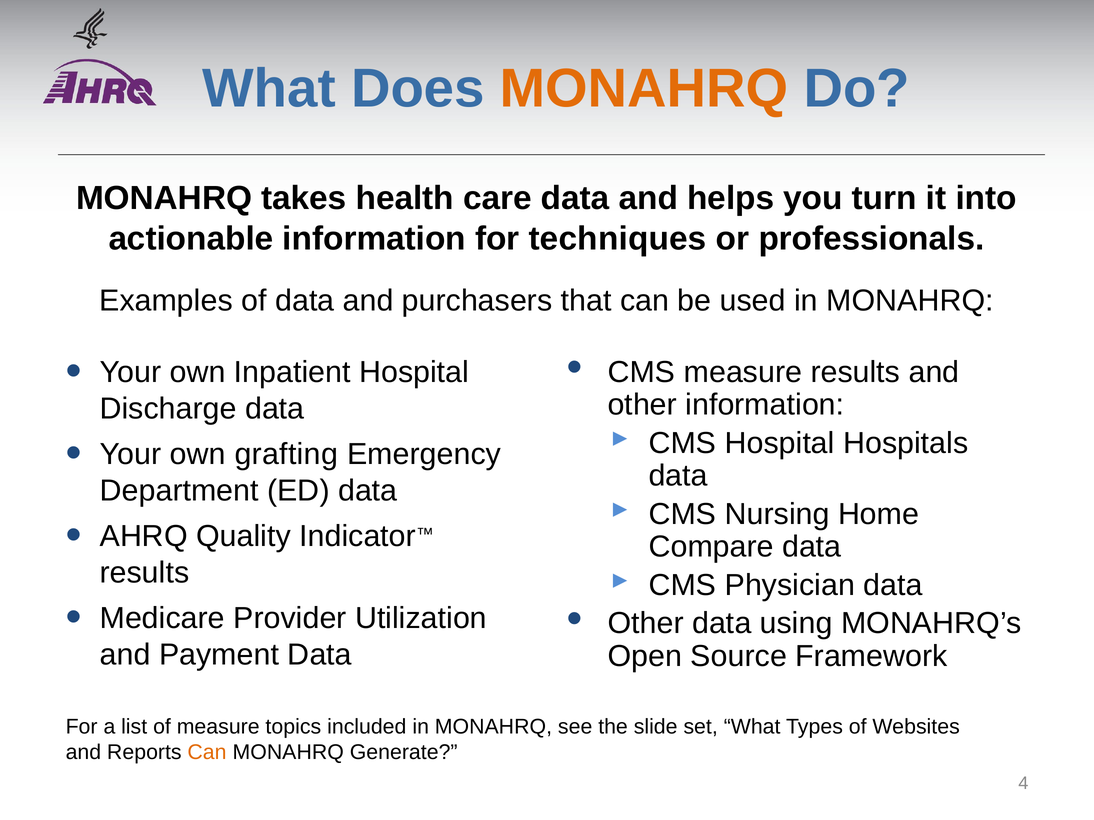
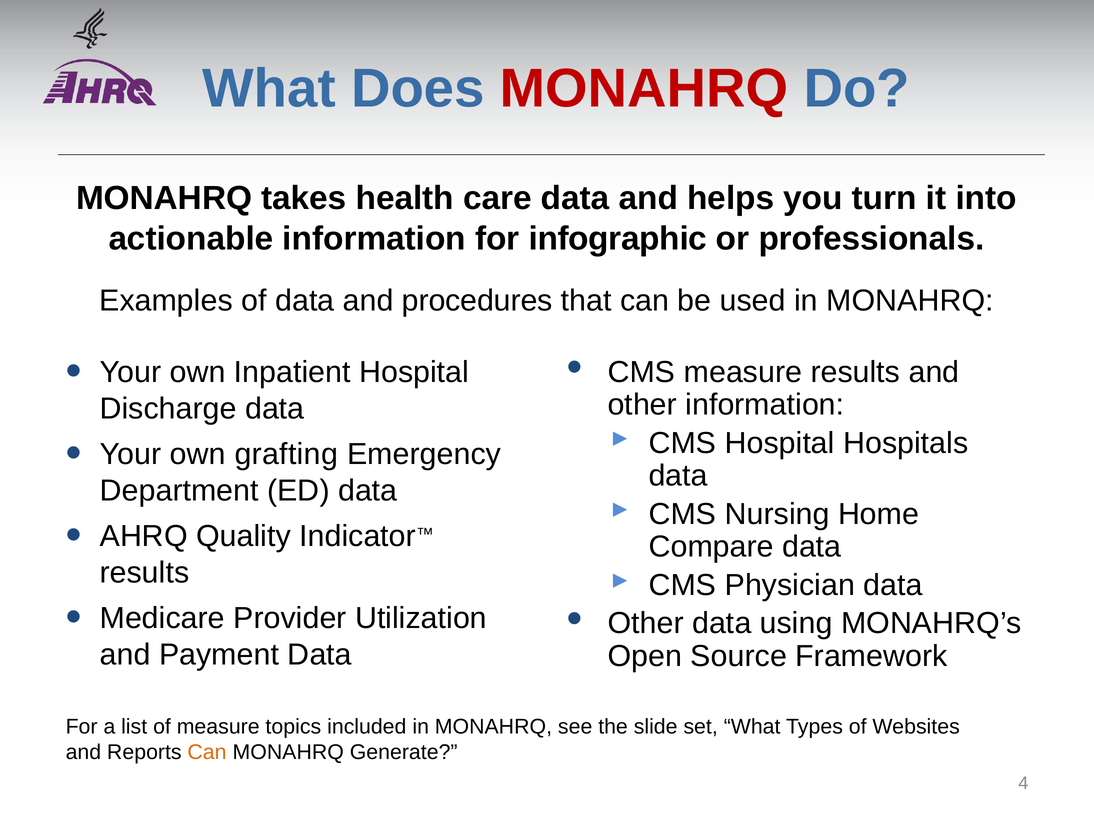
MONAHRQ colour: orange -> red (644, 89)
techniques: techniques -> infographic (618, 239)
purchasers: purchasers -> procedures (477, 301)
